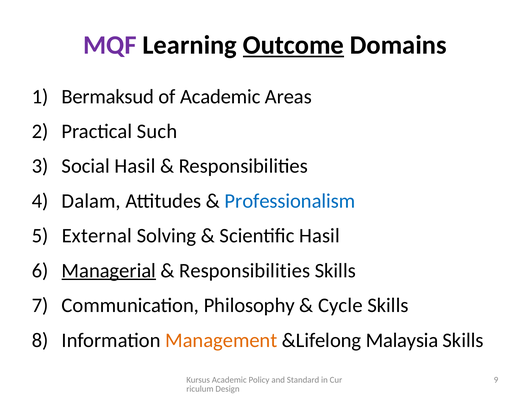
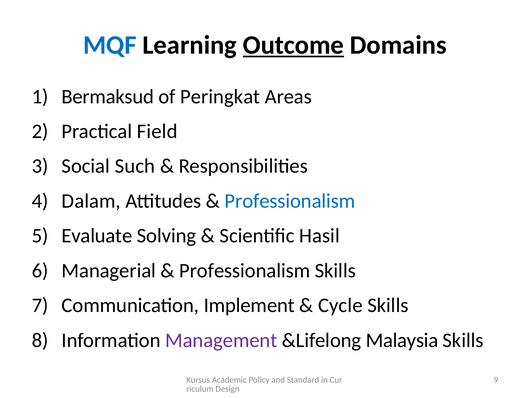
MQF colour: purple -> blue (110, 45)
of Academic: Academic -> Peringkat (220, 96)
Such: Such -> Field (157, 131)
Social Hasil: Hasil -> Such (135, 166)
External: External -> Evaluate (97, 235)
Managerial underline: present -> none (109, 270)
Responsibilities: Responsibilities -> Professionalism (245, 270)
Philosophy: Philosophy -> Implement (249, 305)
Management colour: orange -> purple (221, 340)
